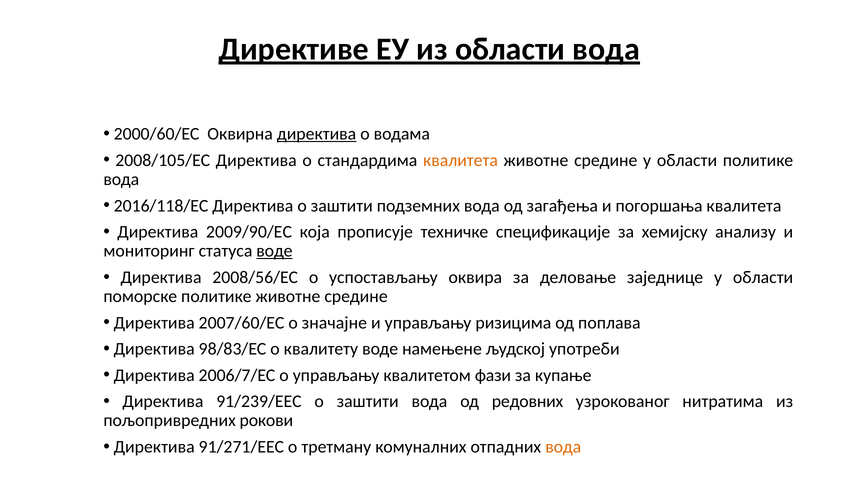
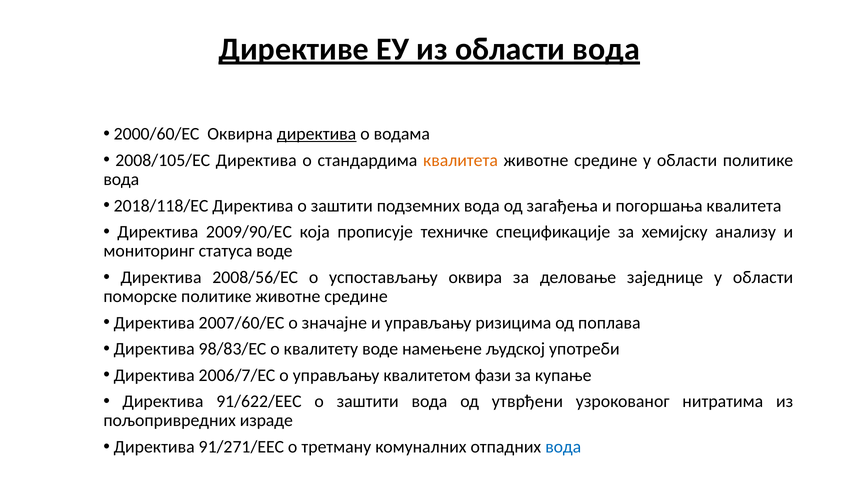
2016/118/EC: 2016/118/EC -> 2018/118/EC (161, 206)
воде underline: present -> none (274, 251)
91/239/EEC: 91/239/EEC -> 91/622/EEC (259, 402)
редовних: редовних -> утврђени (527, 402)
рокови: рокови -> израде (266, 421)
вода colour: orange -> blue (563, 447)
